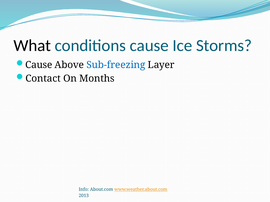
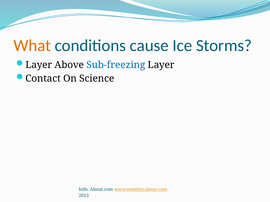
What colour: black -> orange (32, 46)
Cause: Cause -> Layer (39, 65)
Months: Months -> Science (97, 79)
